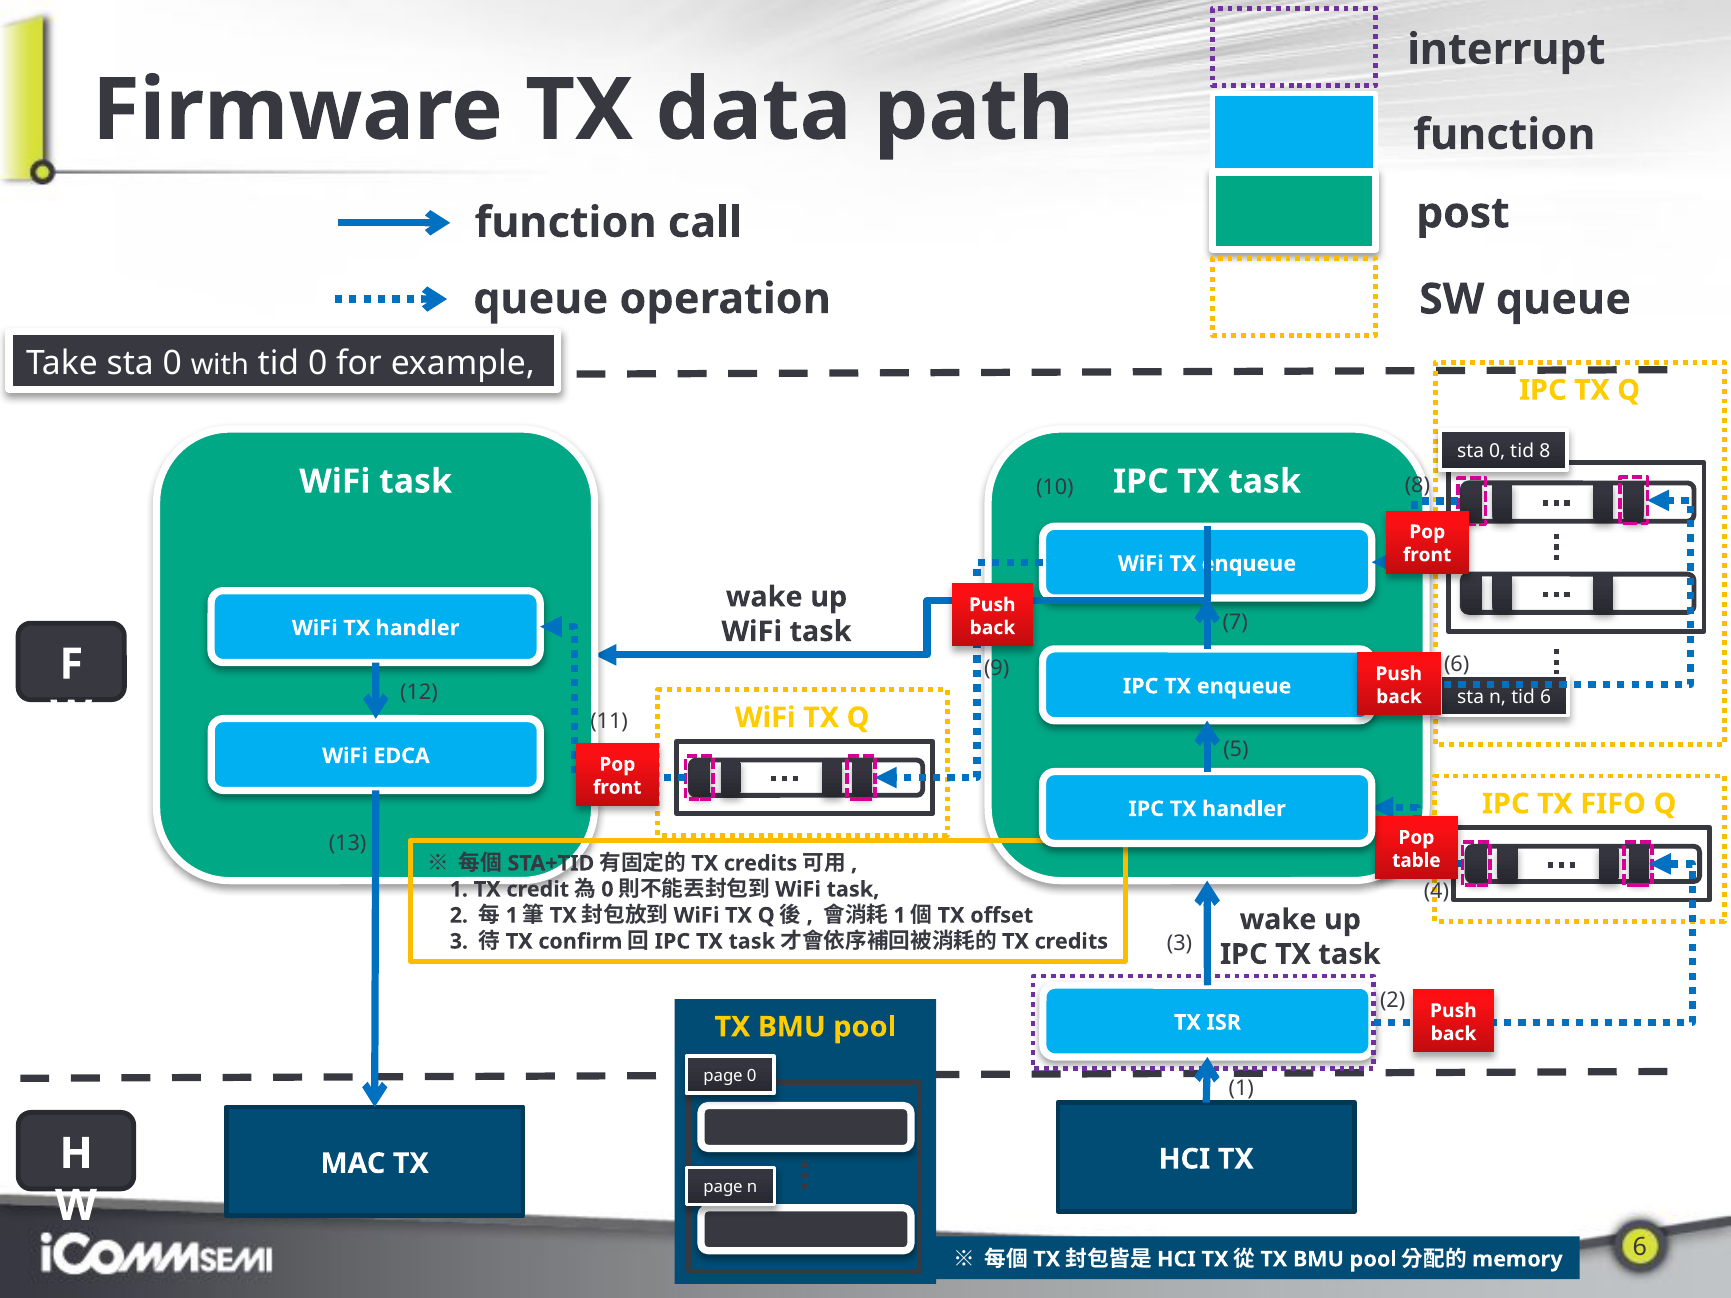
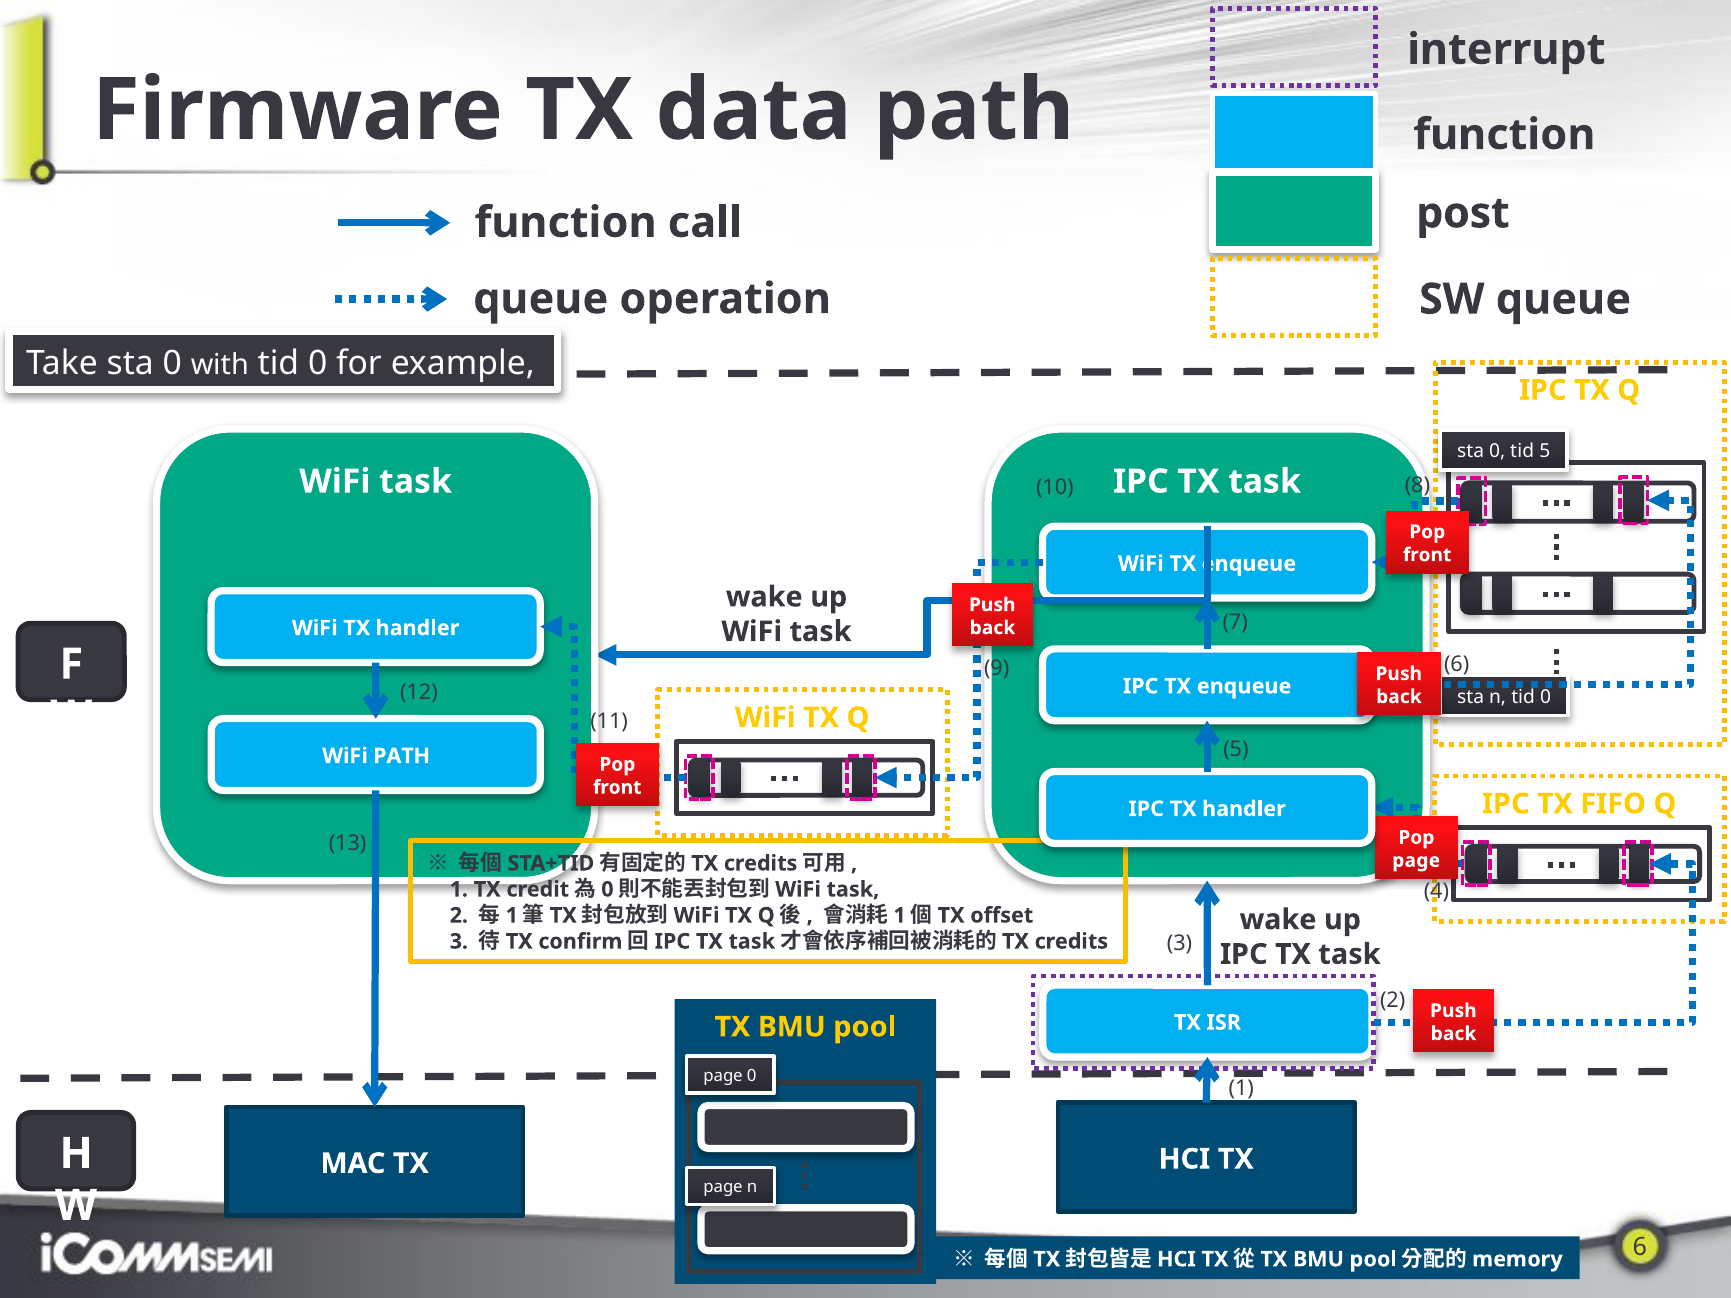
tid 8: 8 -> 5 (1545, 451)
n tid 6: 6 -> 0 (1546, 697)
WiFi EDCA: EDCA -> PATH (402, 756)
table: table -> page (1416, 861)
